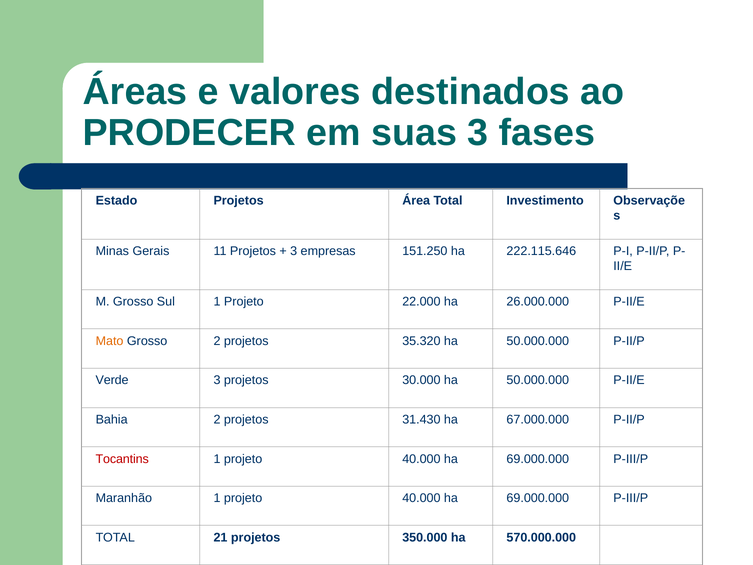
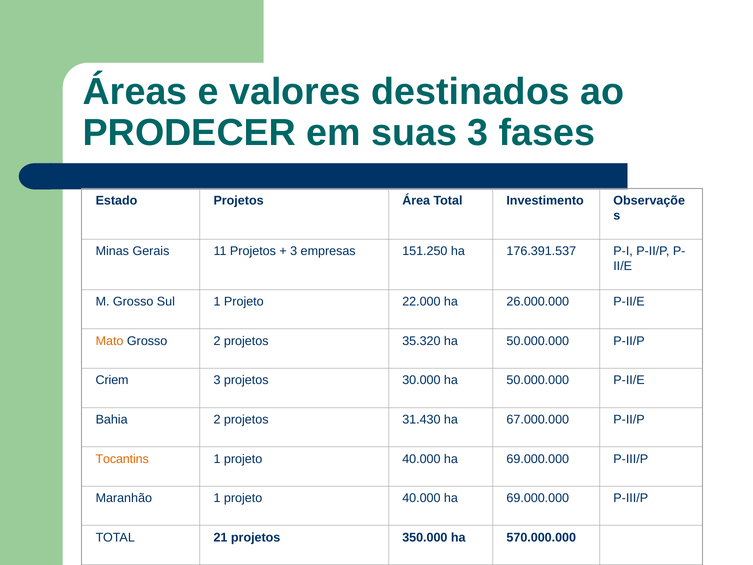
222.115.646: 222.115.646 -> 176.391.537 (541, 251)
Verde: Verde -> Criem (112, 380)
Tocantins colour: red -> orange (122, 459)
